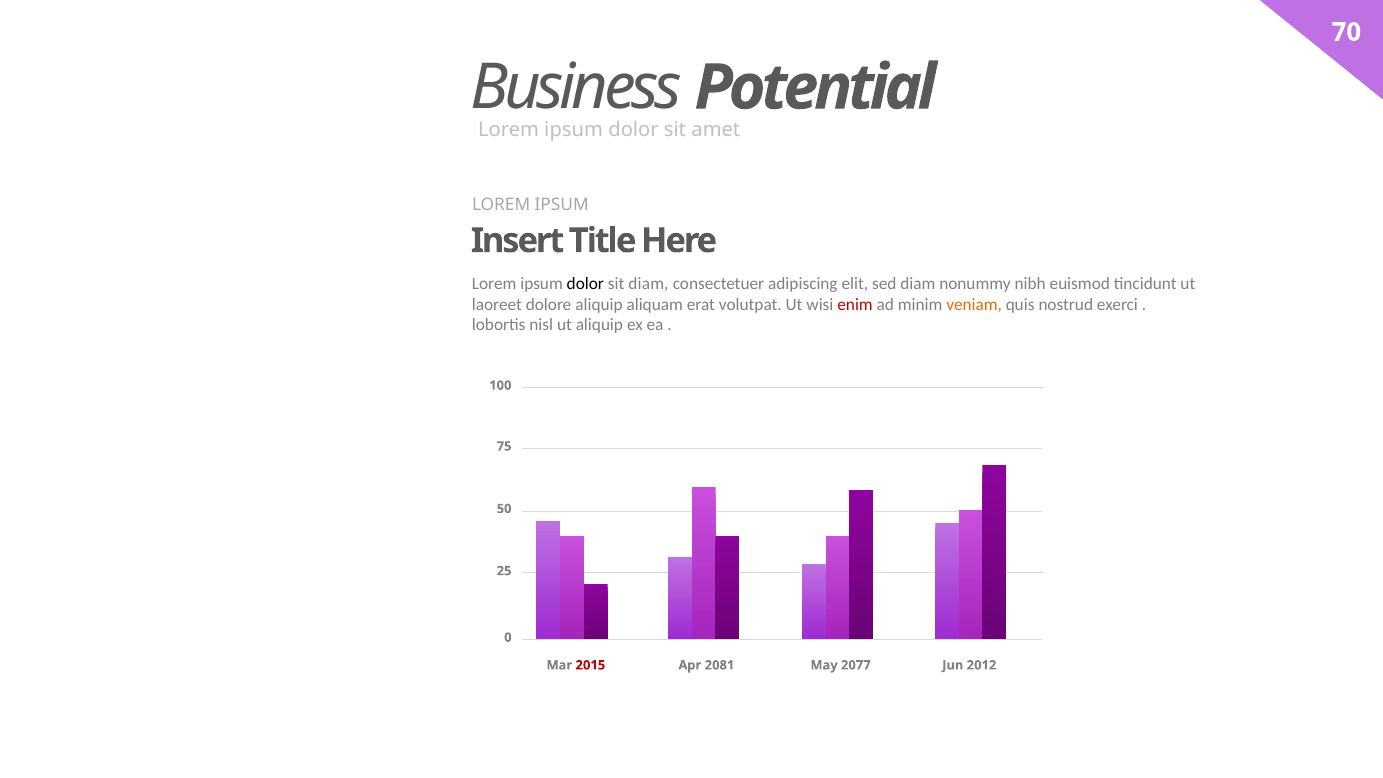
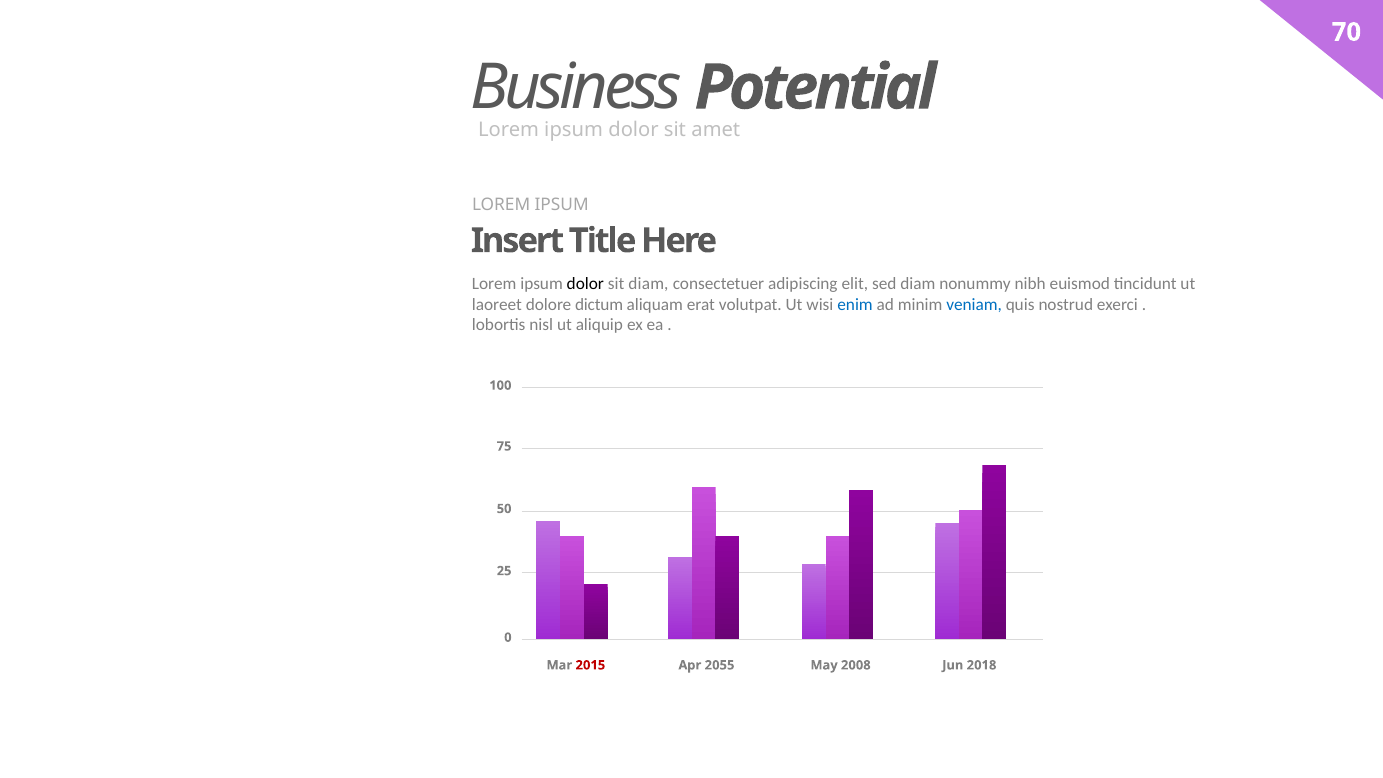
dolore aliquip: aliquip -> dictum (599, 304)
enim colour: red -> blue (855, 304)
veniam colour: orange -> blue (974, 304)
2081: 2081 -> 2055 (720, 665)
2077: 2077 -> 2008 (856, 665)
2012: 2012 -> 2018 (982, 665)
